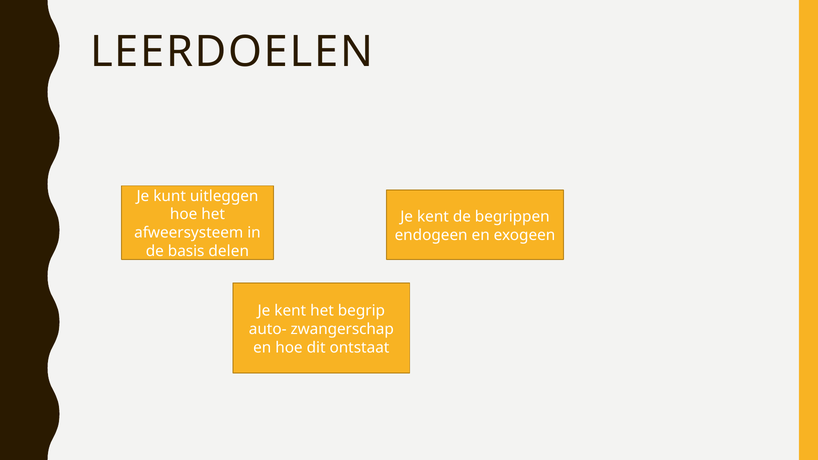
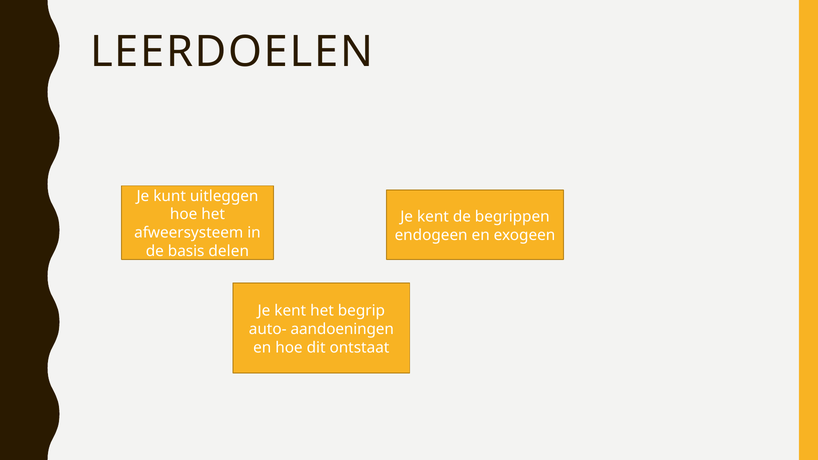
zwangerschap: zwangerschap -> aandoeningen (342, 329)
